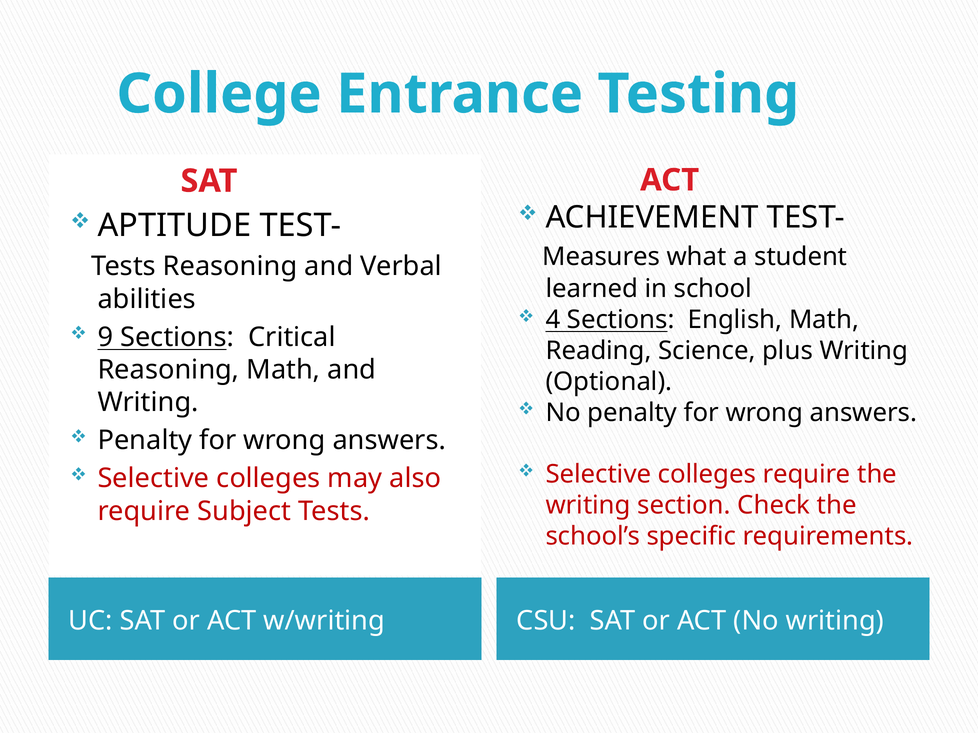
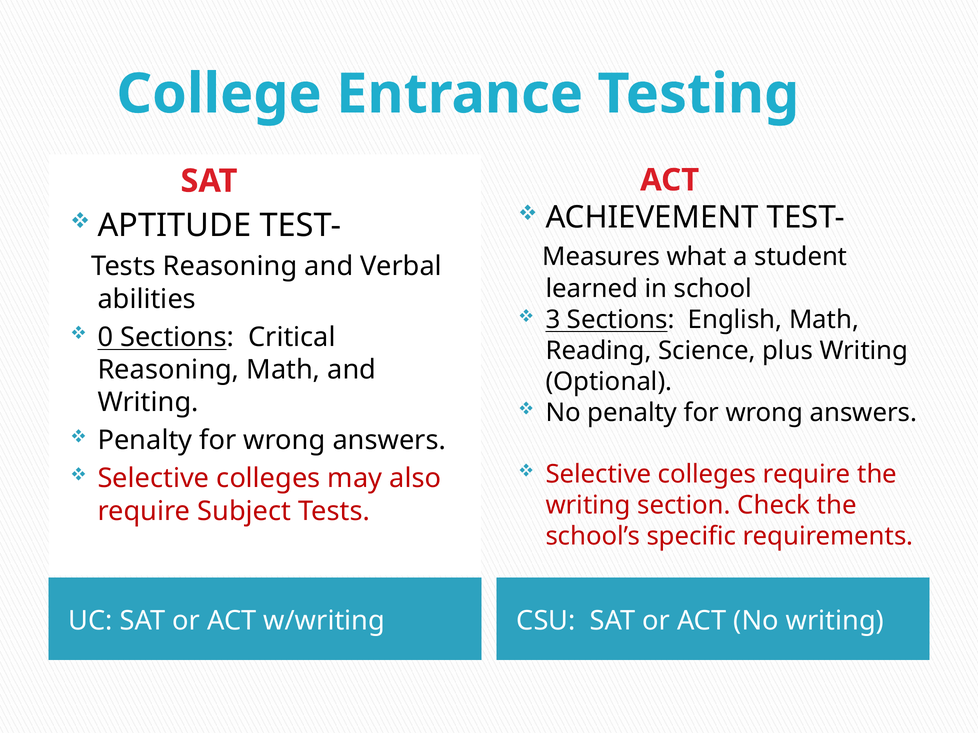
4: 4 -> 3 (553, 320)
9: 9 -> 0 (105, 337)
